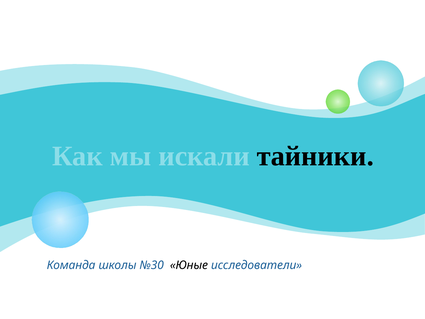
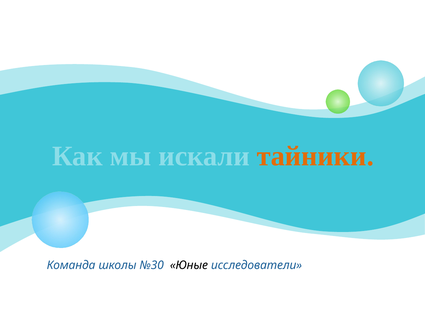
тайники colour: black -> orange (315, 156)
